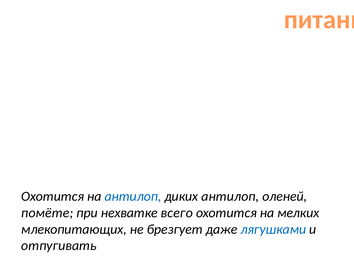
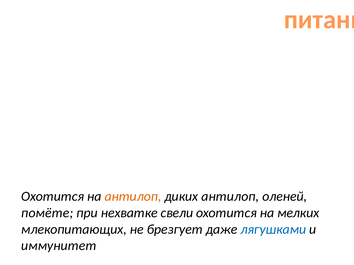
антилоп colour: blue -> orange (133, 197)
всего: всего -> свели (177, 213)
отпугивать: отпугивать -> иммунитет (59, 246)
